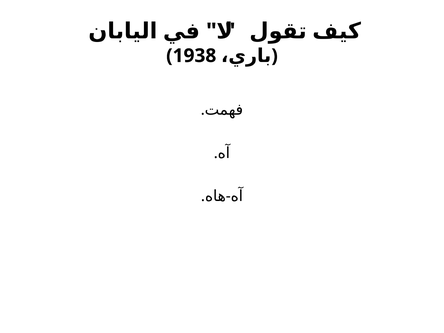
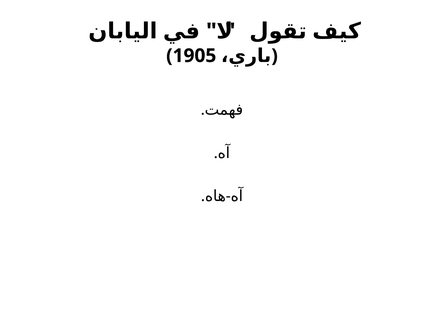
1938: 1938 -> 1905 (194, 56)
